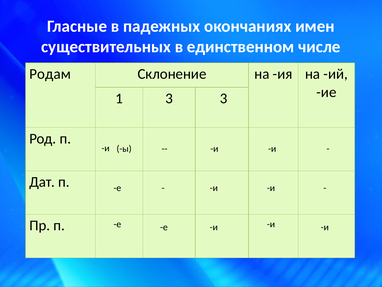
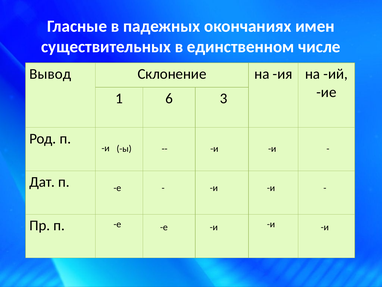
Родам: Родам -> Вывод (50, 74)
1 3: 3 -> 6 (169, 98)
